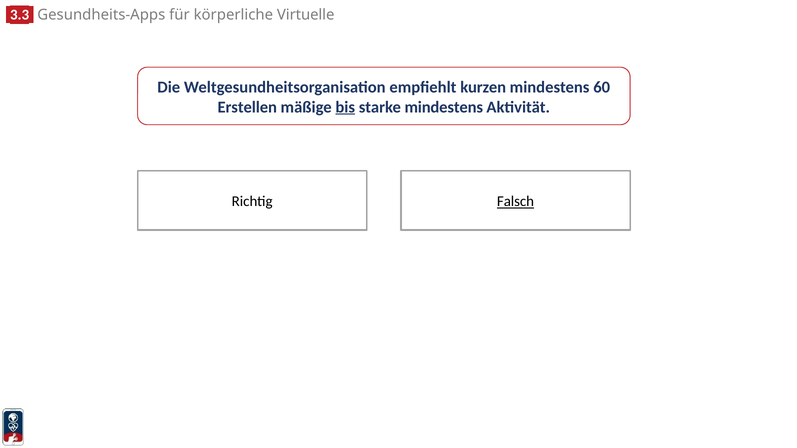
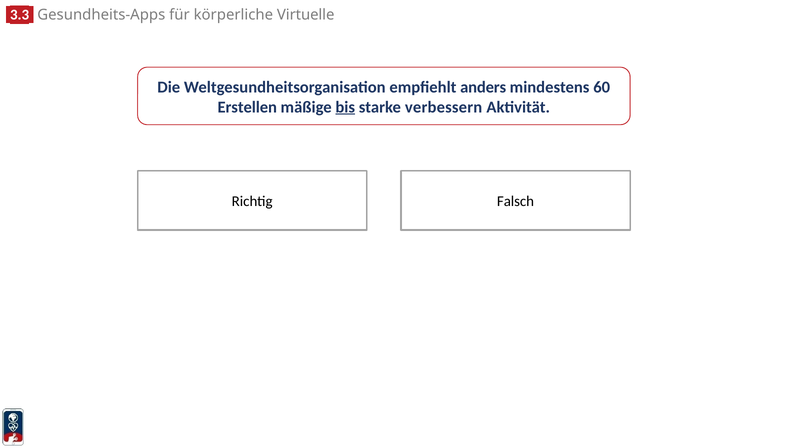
kurzen: kurzen -> anders (483, 87)
starke mindestens: mindestens -> verbessern (444, 107)
Falsch underline: present -> none (516, 202)
